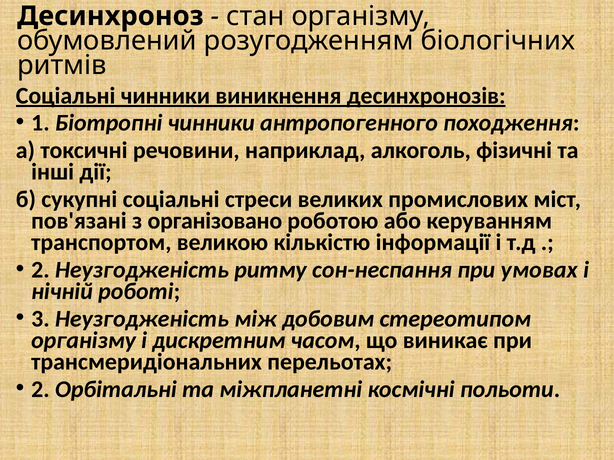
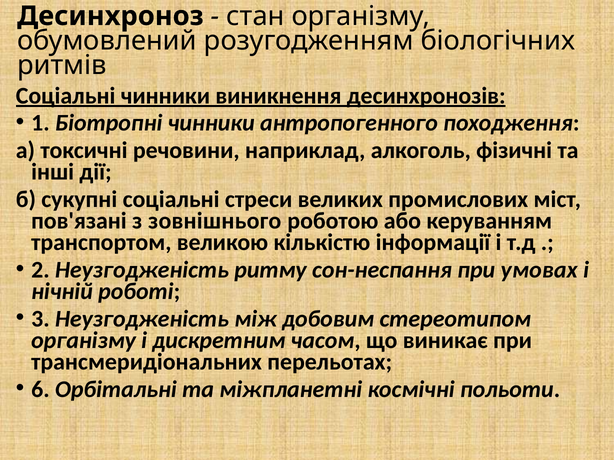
організовано: організовано -> зовнішнього (215, 221)
2: 2 -> 6 (40, 390)
